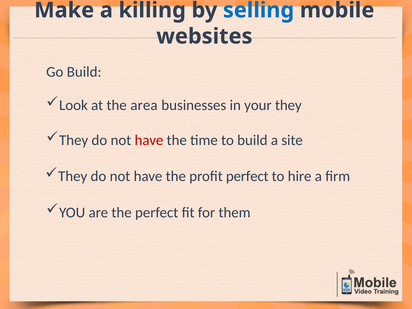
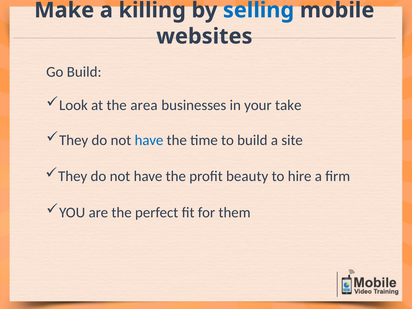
your they: they -> take (288, 105)
have colour: red -> blue (149, 140)
profit perfect: perfect -> beauty (247, 176)
